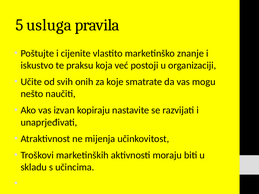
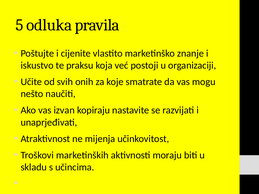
usluga: usluga -> odluka (49, 25)
